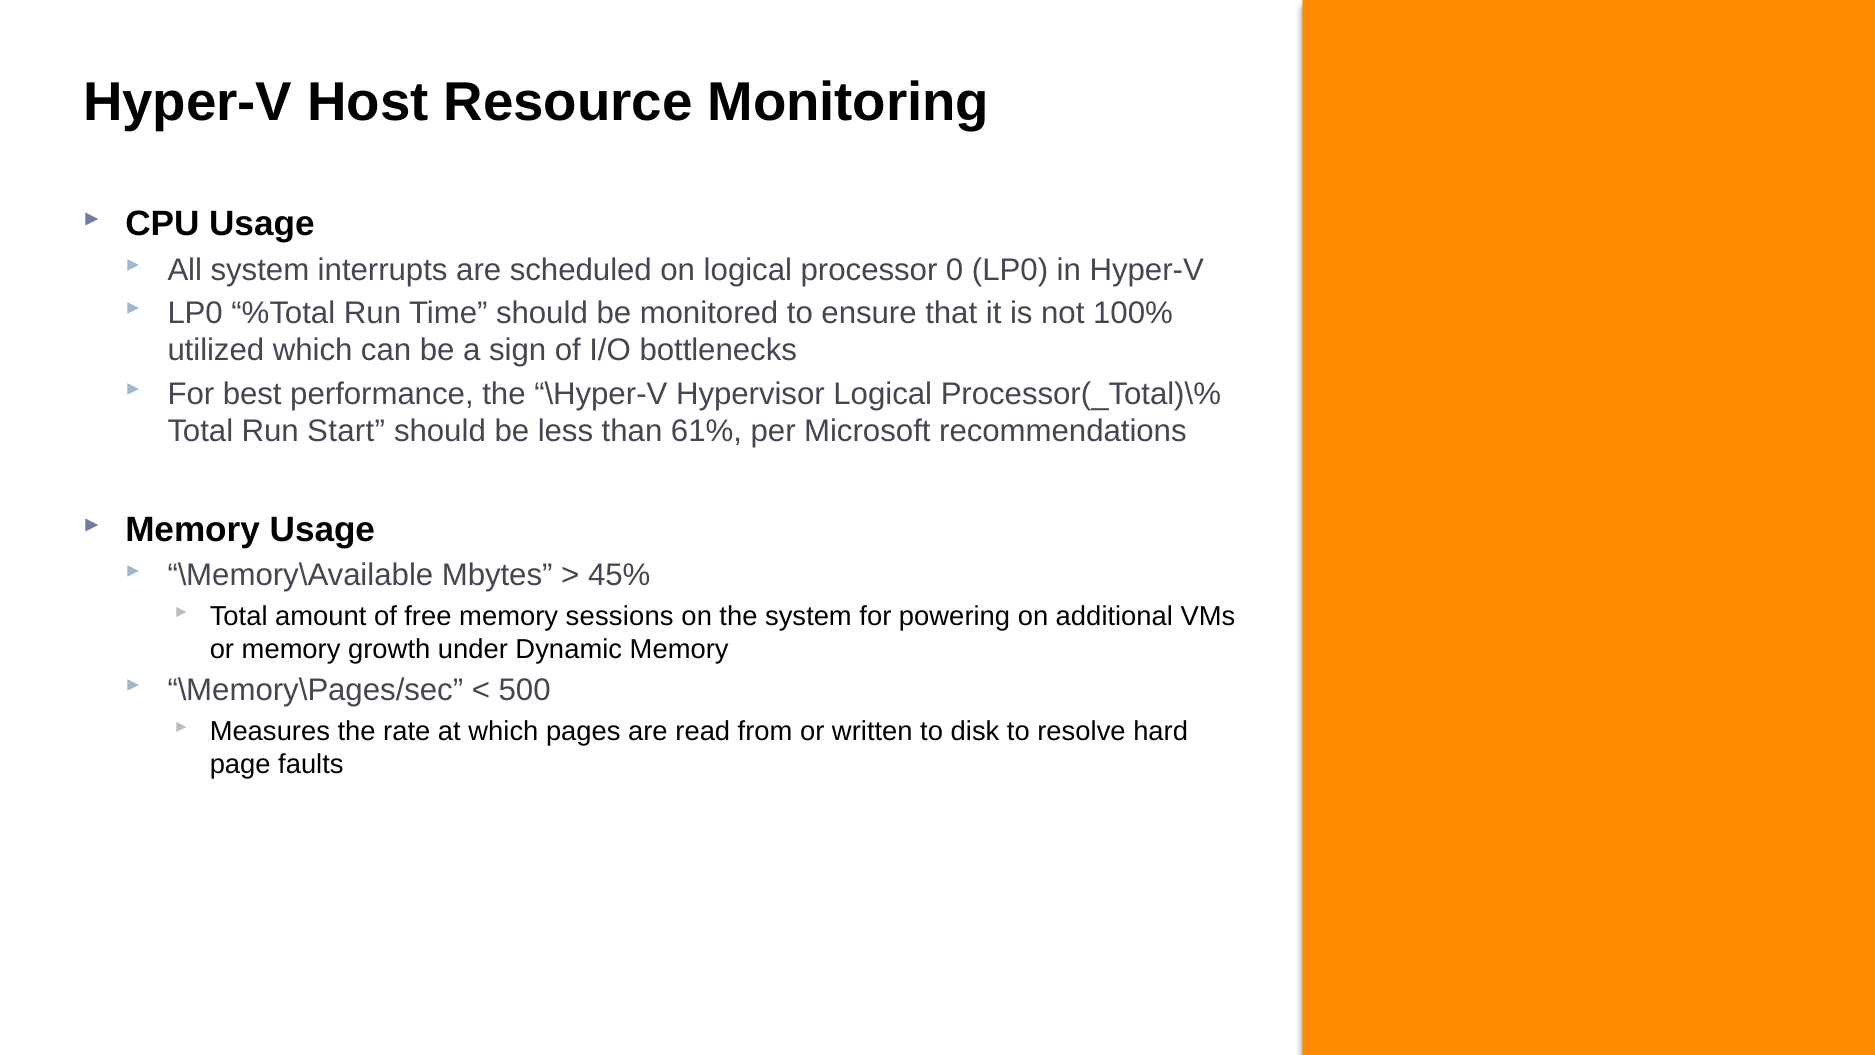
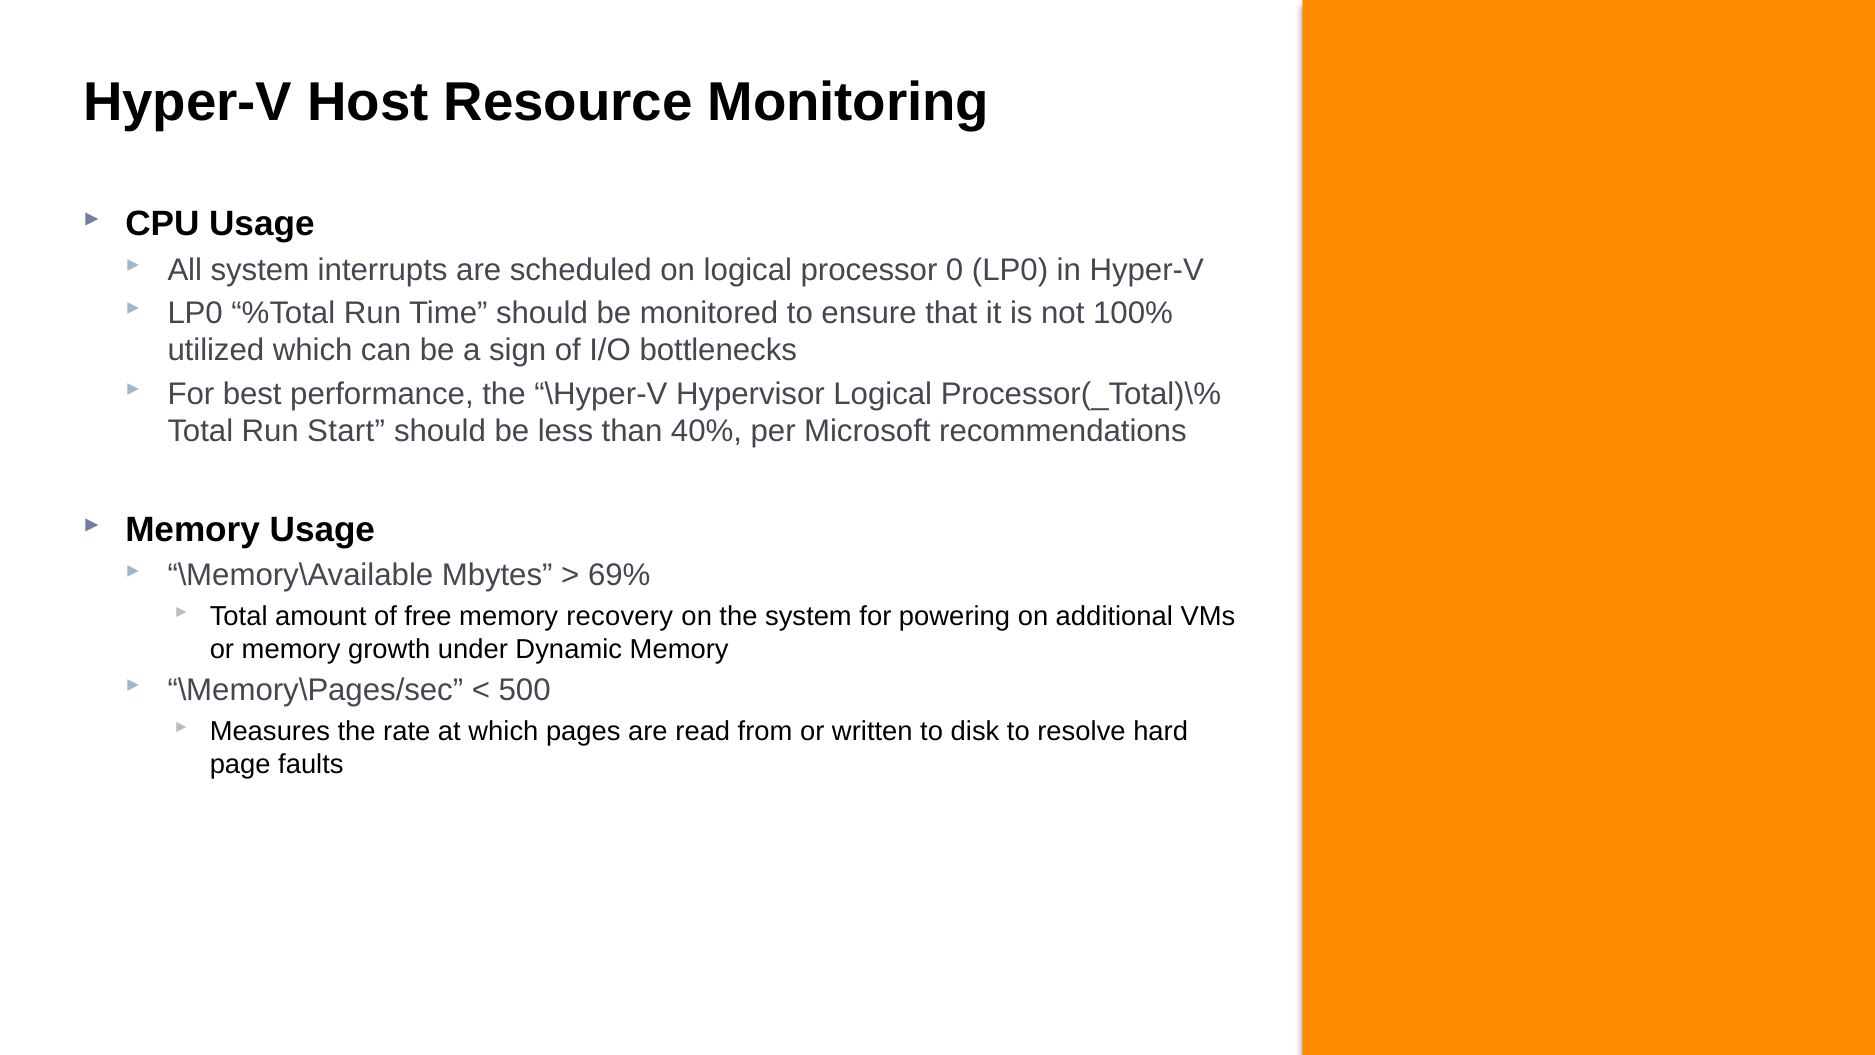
61%: 61% -> 40% (706, 431)
45%: 45% -> 69% (619, 575)
sessions: sessions -> recovery (620, 616)
